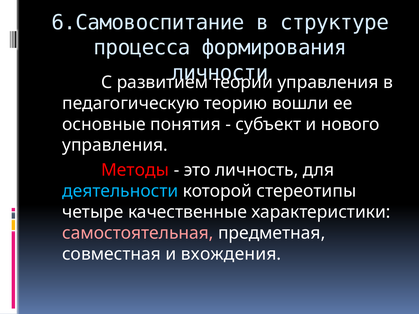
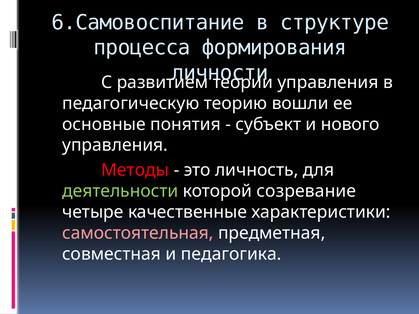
деятельности colour: light blue -> light green (120, 191)
стереотипы: стереотипы -> созревание (306, 191)
вхождения: вхождения -> педагогика (231, 254)
